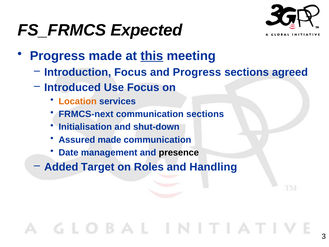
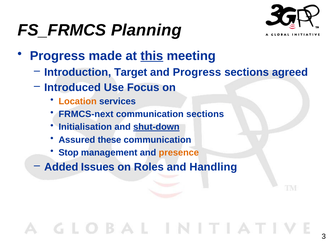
Expected: Expected -> Planning (146, 30)
Introduction Focus: Focus -> Target (131, 72)
shut-down underline: none -> present (156, 127)
Assured made: made -> these (109, 140)
Date: Date -> Stop (69, 152)
presence colour: black -> orange (179, 152)
Target: Target -> Issues (98, 167)
